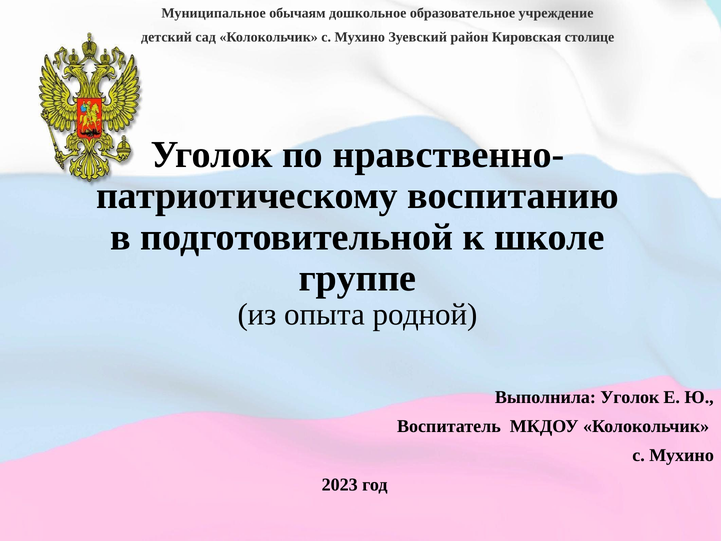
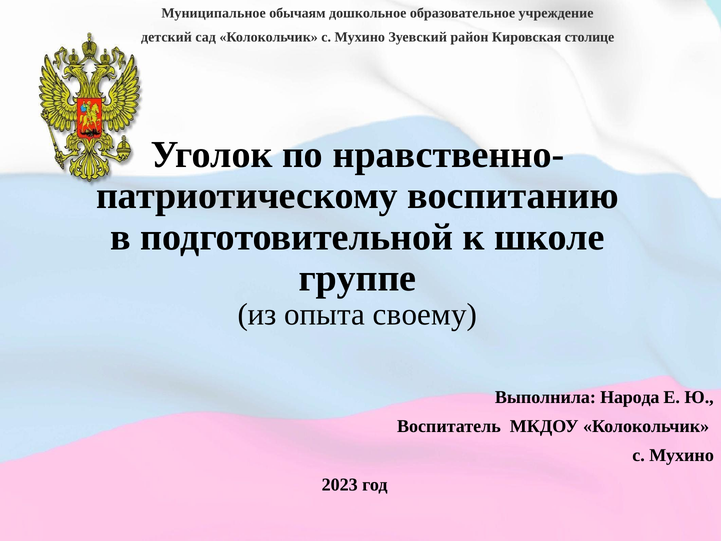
родной: родной -> своему (425, 314)
Выполнила Уголок: Уголок -> Народа (630, 397)
